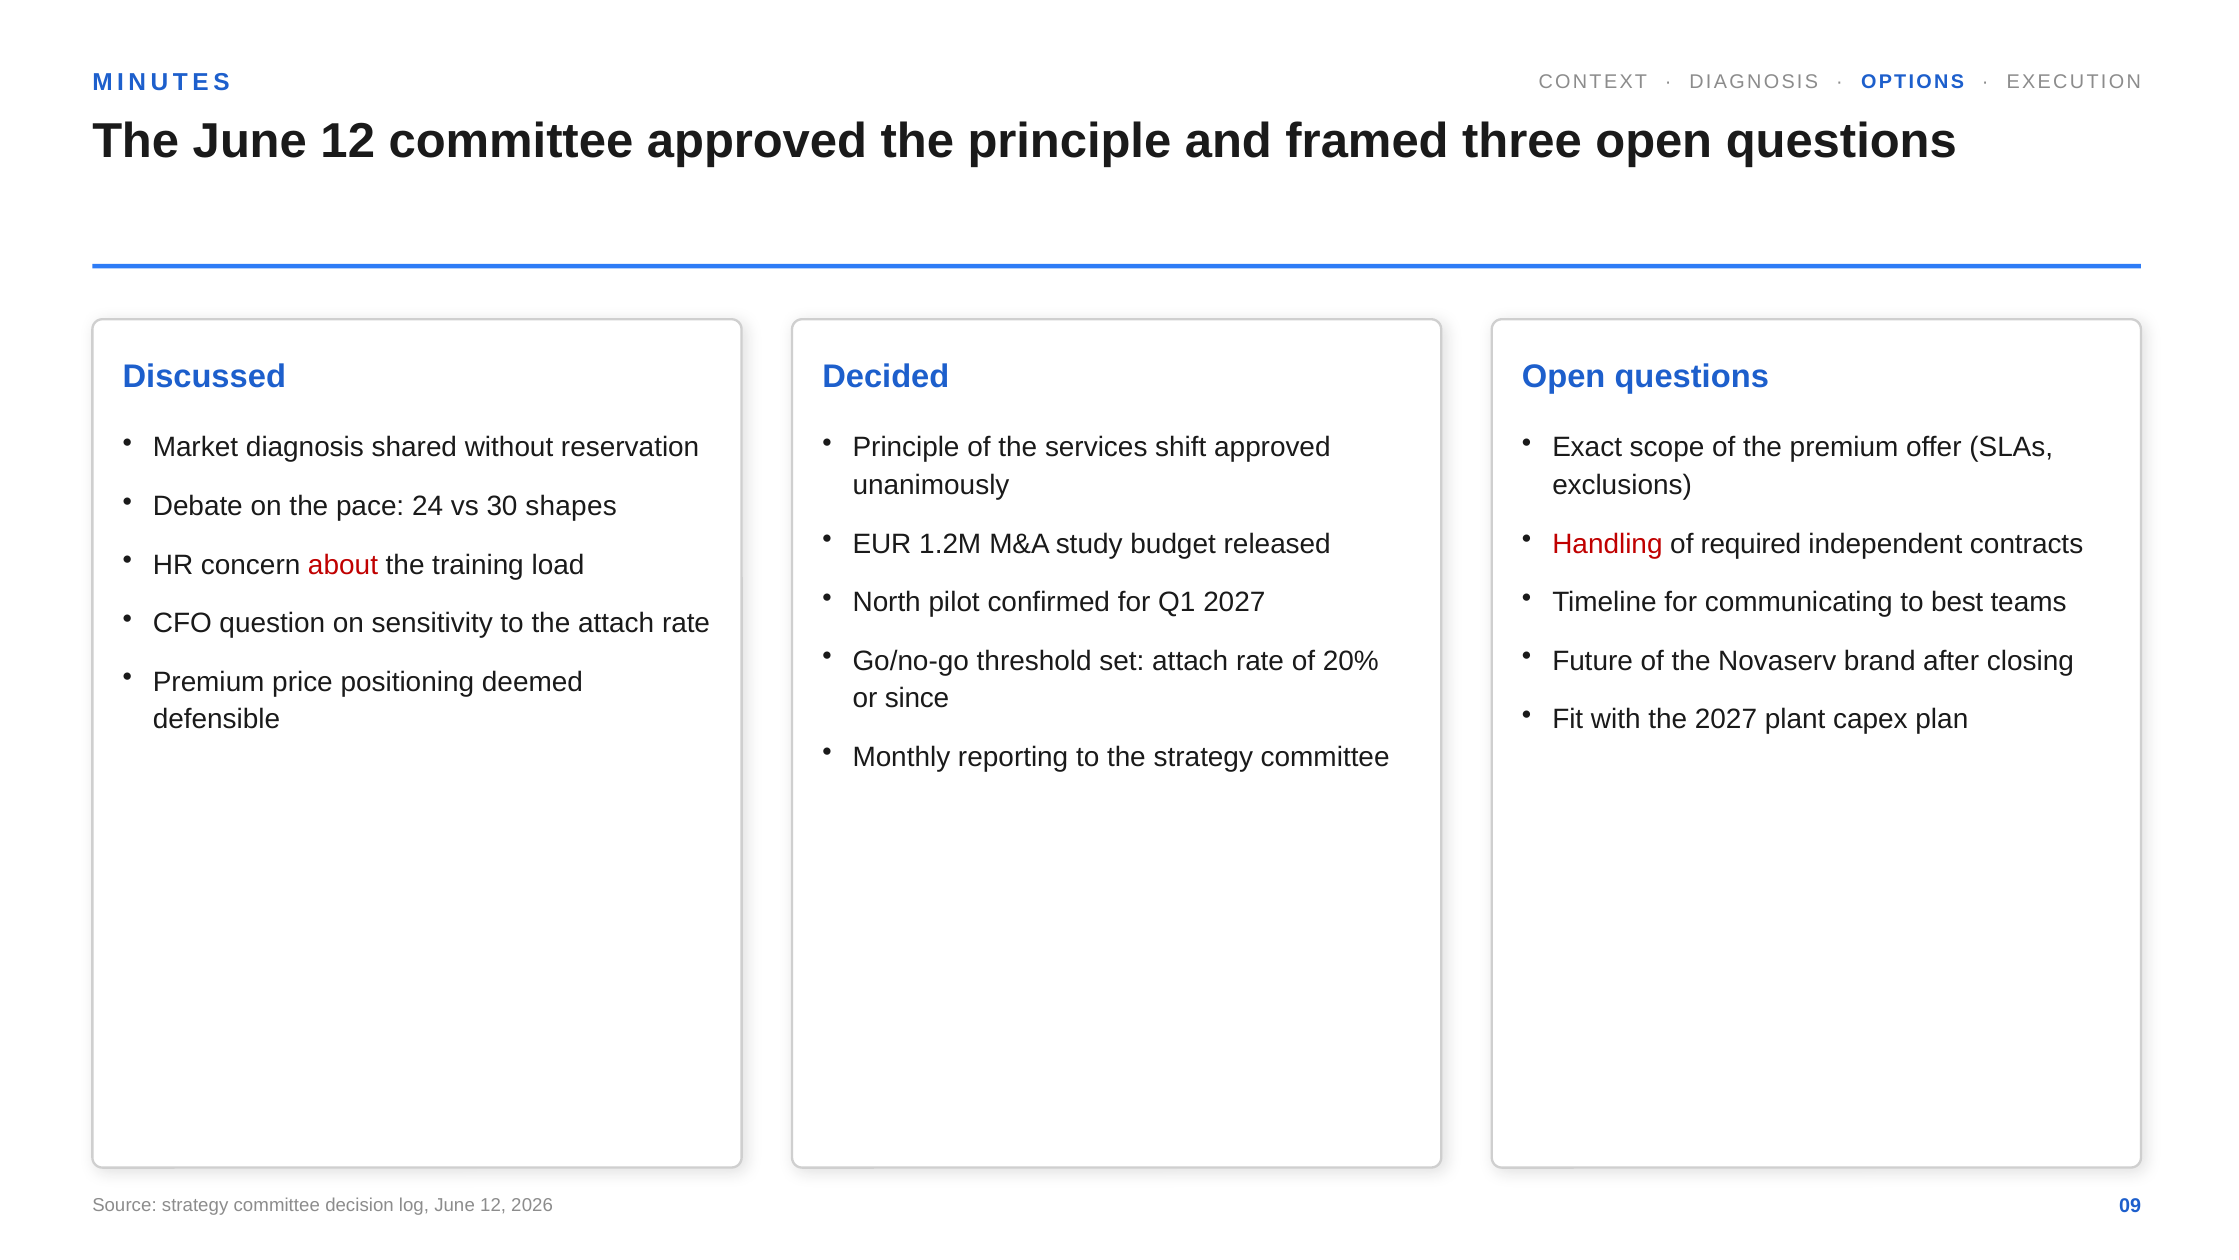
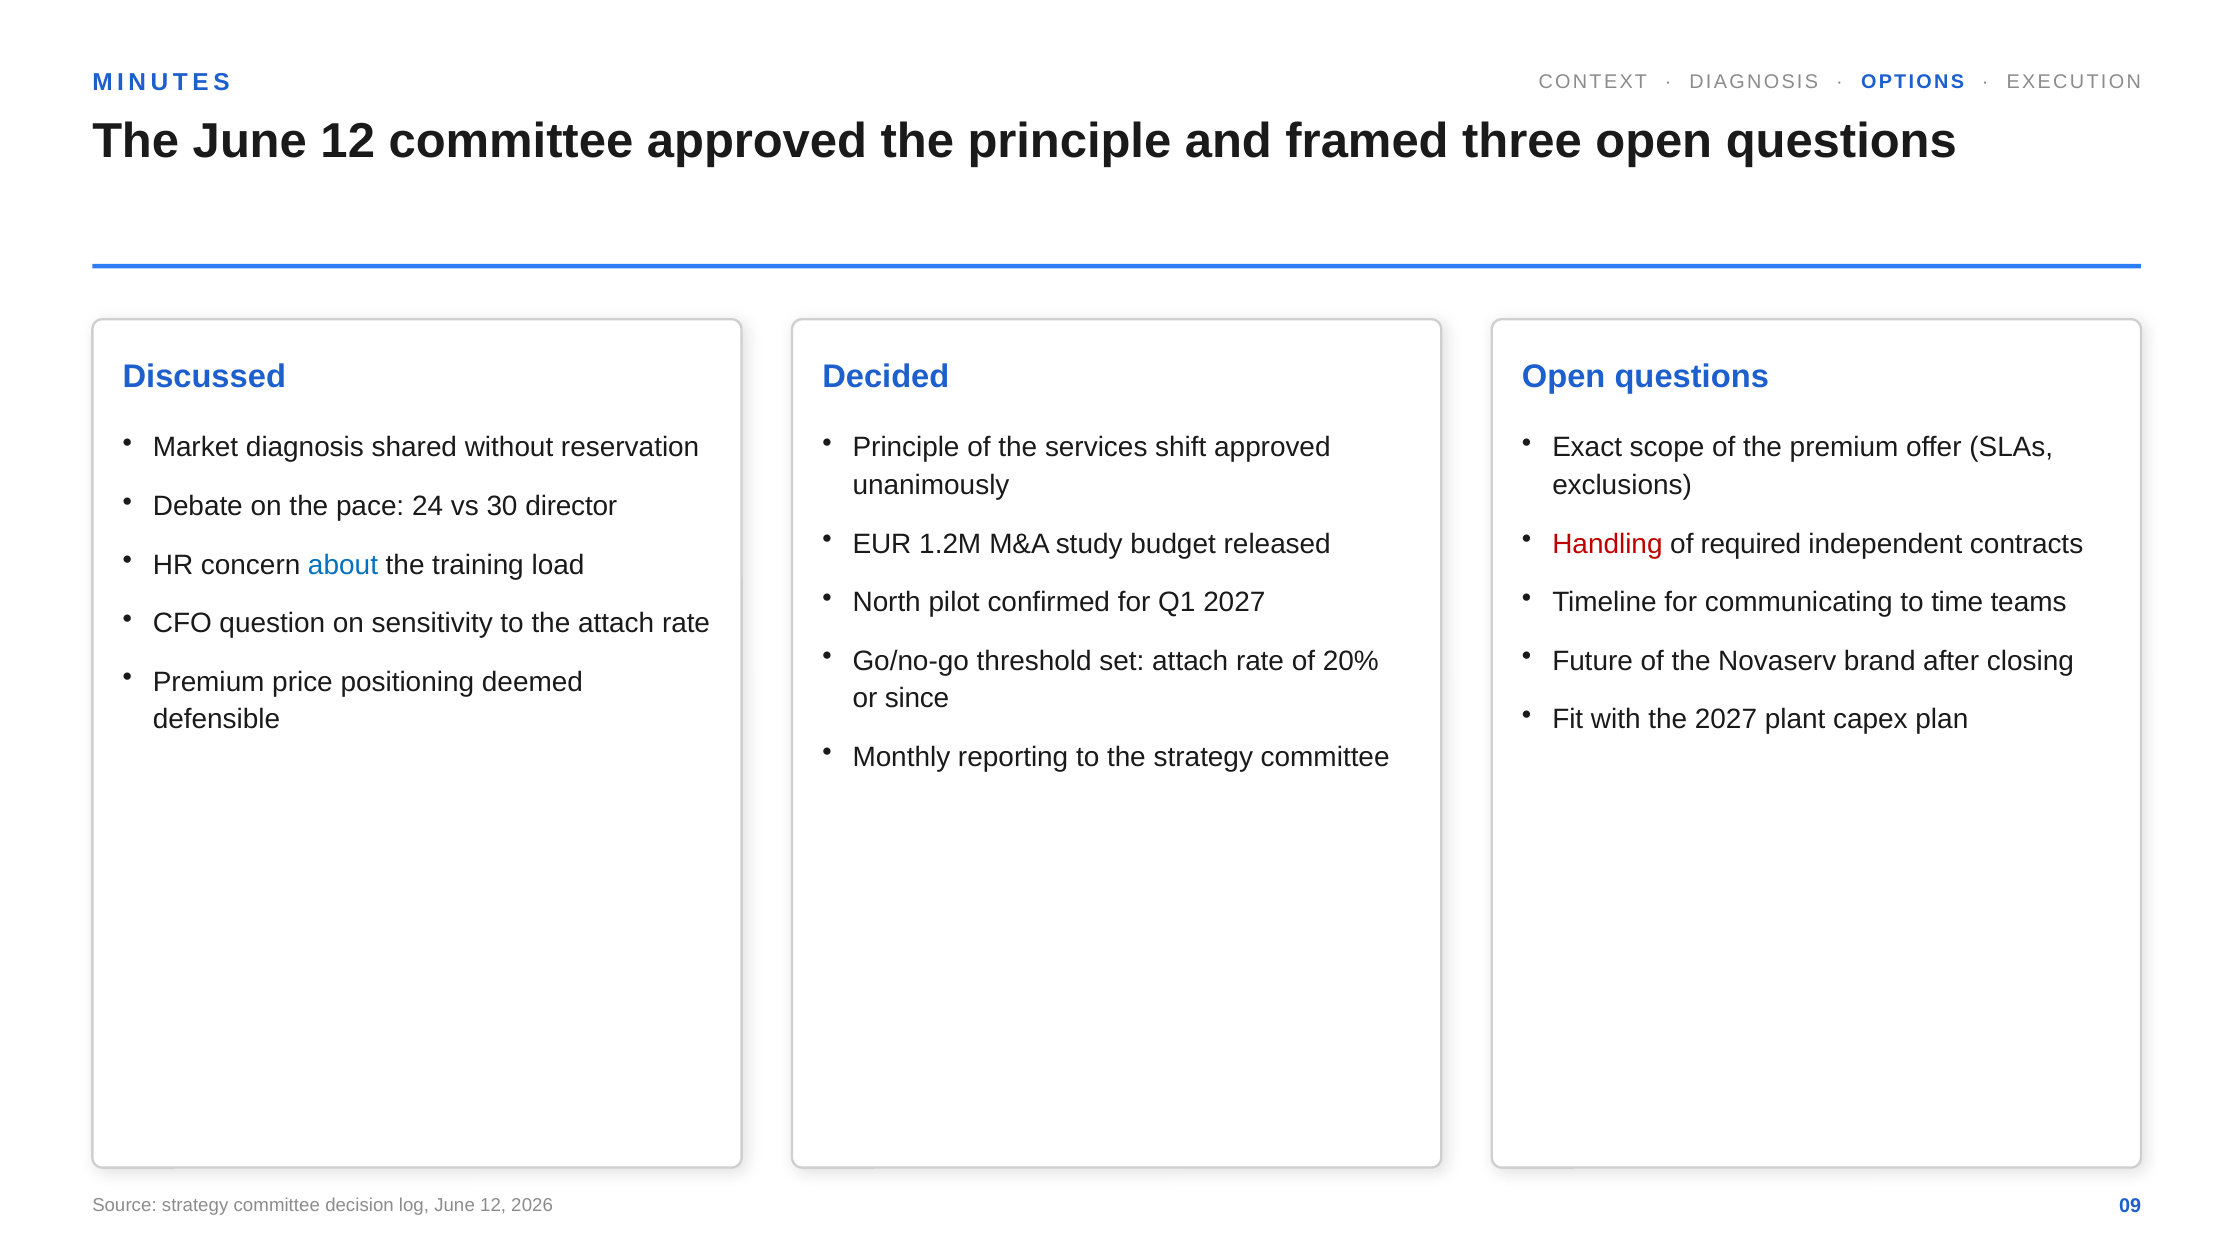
shapes: shapes -> director (571, 506)
about colour: red -> blue (343, 565)
best: best -> time (1957, 602)
